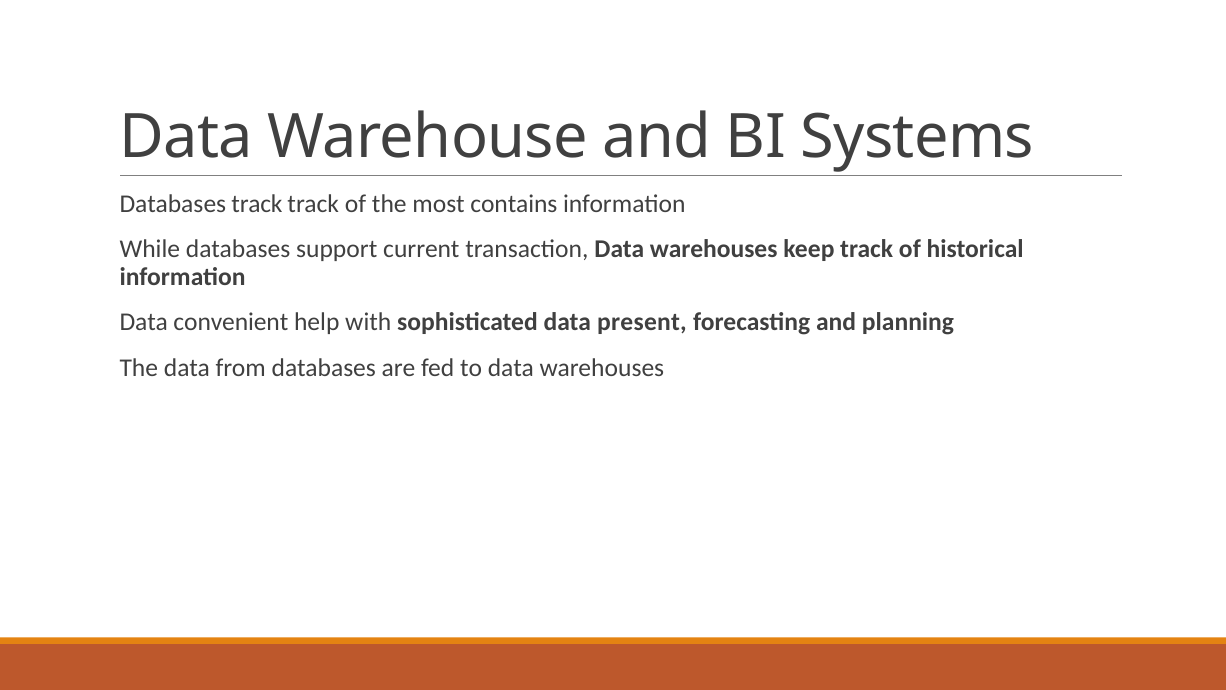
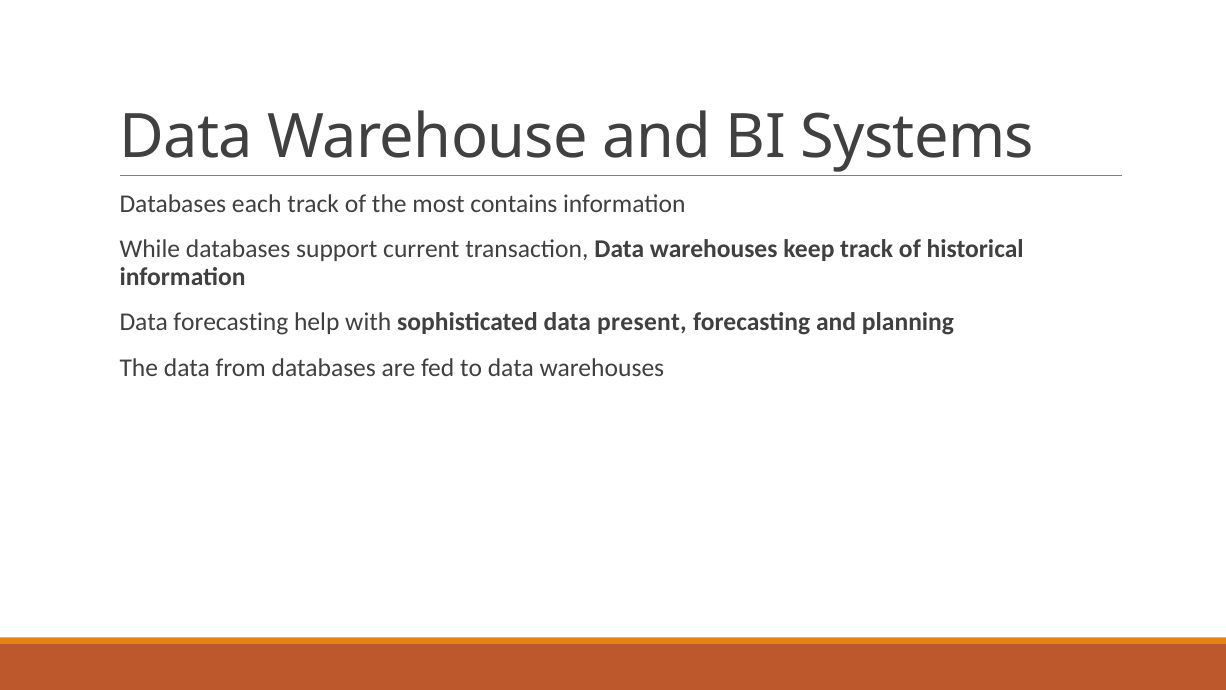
Databases track: track -> each (257, 204)
Data convenient: convenient -> forecasting (231, 322)
